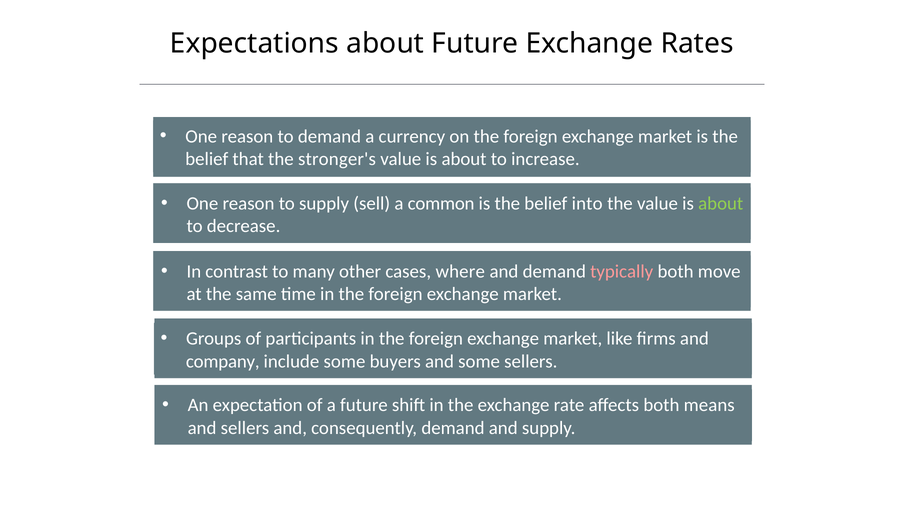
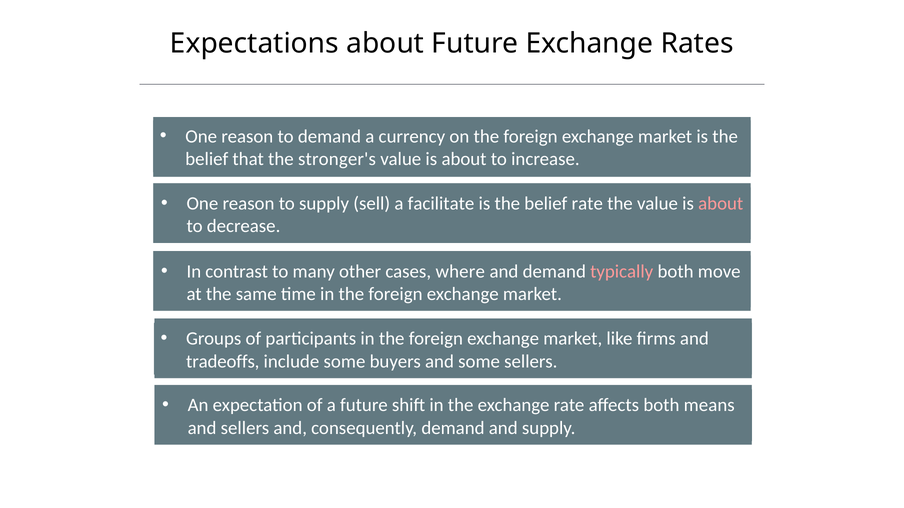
common: common -> facilitate (441, 204)
belief into: into -> rate (587, 204)
about colour: light green -> pink (721, 204)
company: company -> tradeoffs (223, 362)
